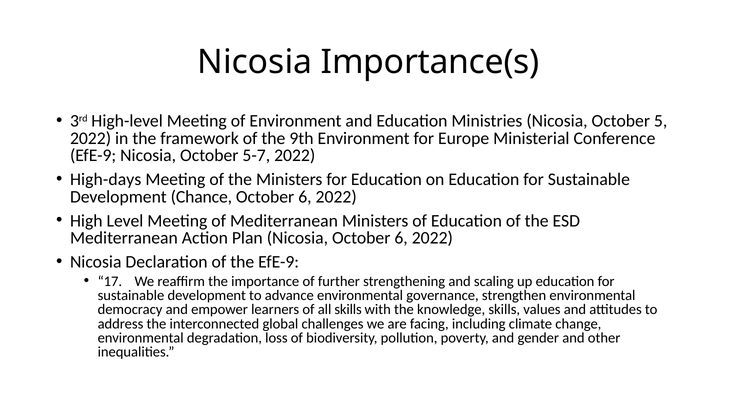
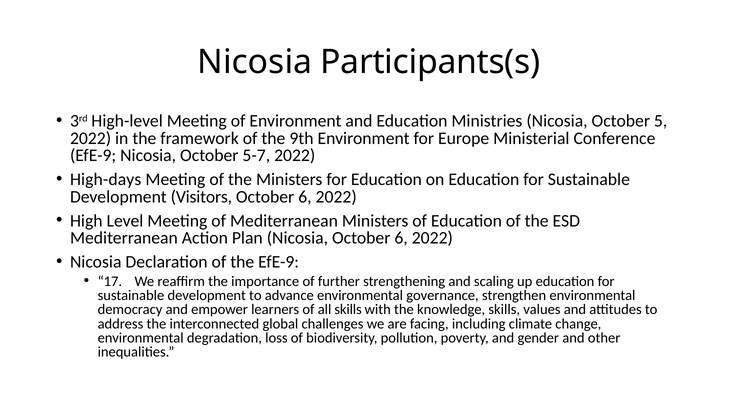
Importance(s: Importance(s -> Participants(s (430, 62)
Chance: Chance -> Visitors (201, 197)
